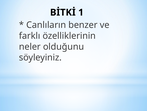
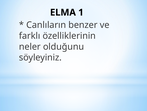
BİTKİ: BİTKİ -> ELMA (63, 12)
